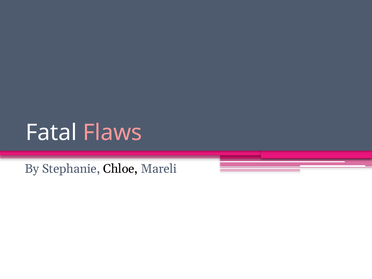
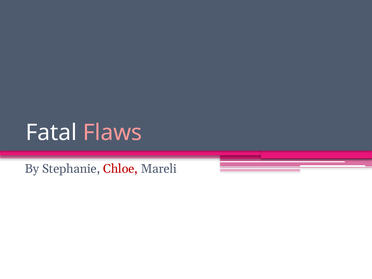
Chloe colour: black -> red (120, 169)
